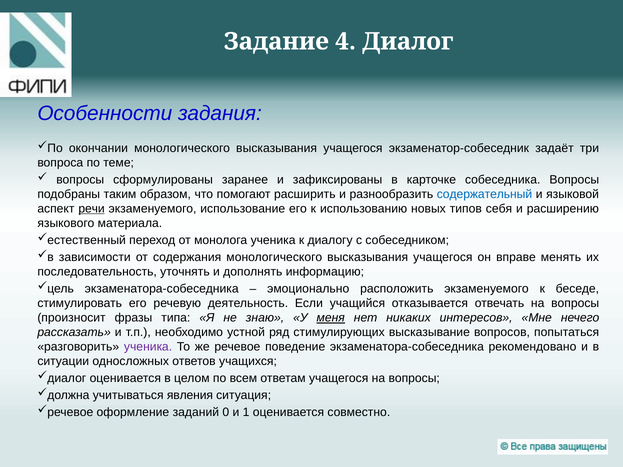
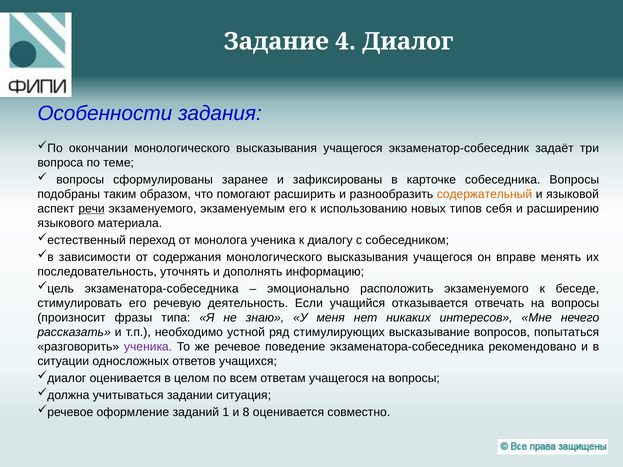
содержательный colour: blue -> orange (485, 194)
использование: использование -> экзаменуемым (243, 209)
меня underline: present -> none (331, 318)
явления: явления -> задании (190, 395)
0: 0 -> 1 (226, 412)
1: 1 -> 8 (246, 412)
